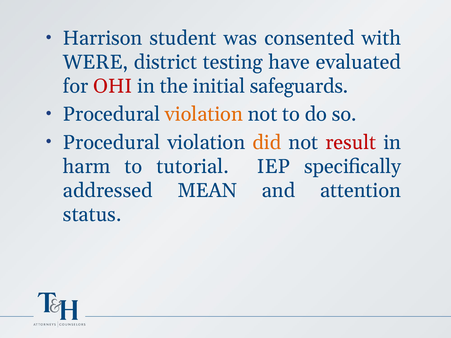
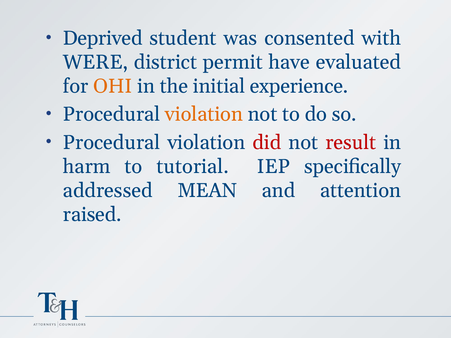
Harrison: Harrison -> Deprived (103, 38)
testing: testing -> permit (233, 62)
OHI colour: red -> orange (113, 86)
safeguards: safeguards -> experience (299, 86)
did colour: orange -> red (267, 142)
status: status -> raised (92, 215)
